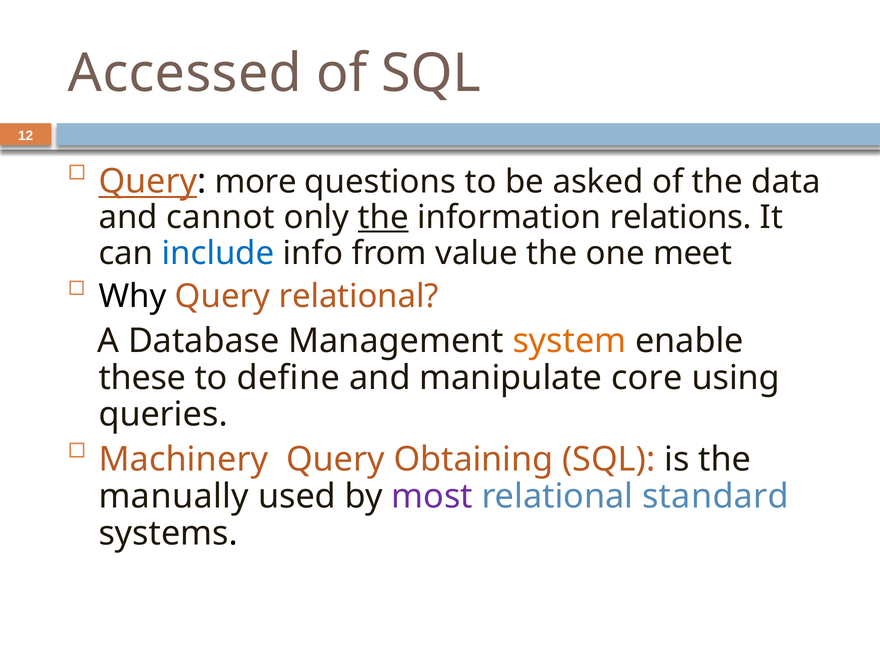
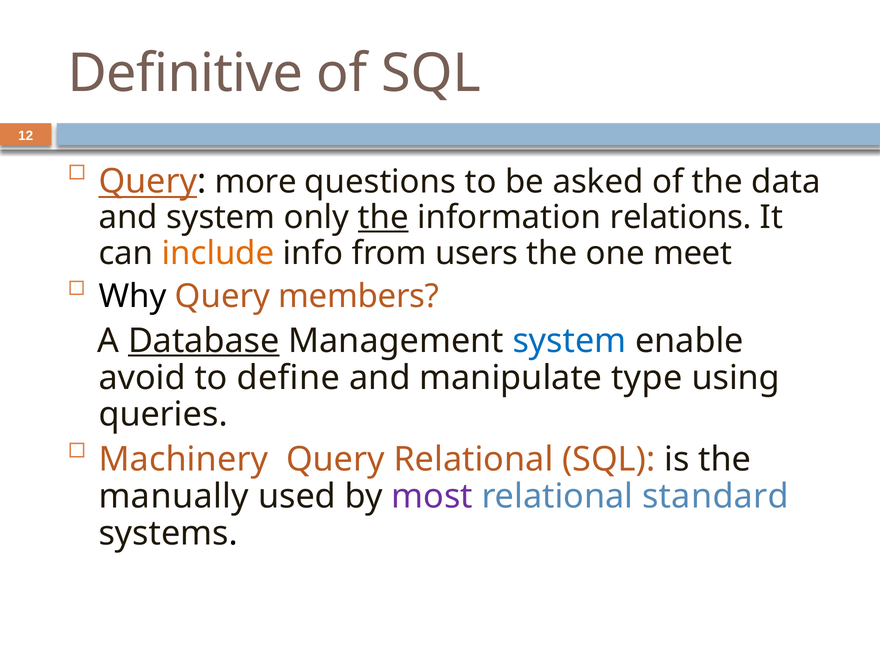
Accessed: Accessed -> Definitive (185, 73)
and cannot: cannot -> system (221, 217)
include colour: blue -> orange (218, 253)
value: value -> users (477, 253)
Query relational: relational -> members (359, 297)
Database underline: none -> present (204, 341)
system colour: orange -> blue (569, 341)
these: these -> avoid (142, 378)
core: core -> type (647, 378)
Query Obtaining: Obtaining -> Relational (473, 459)
